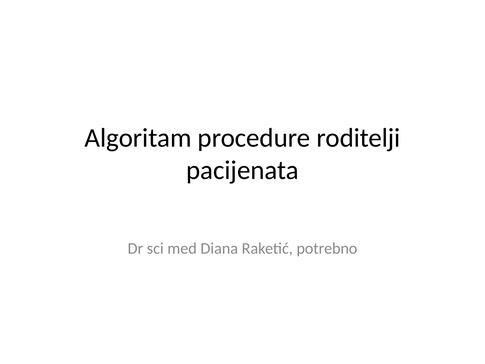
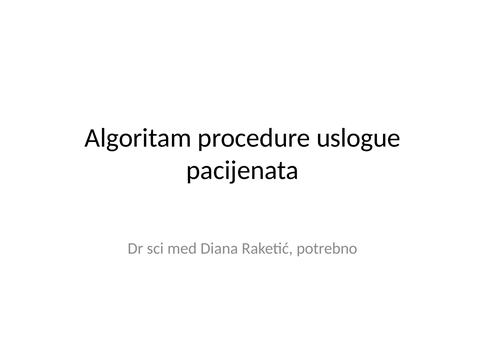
roditelji: roditelji -> uslogue (358, 138)
